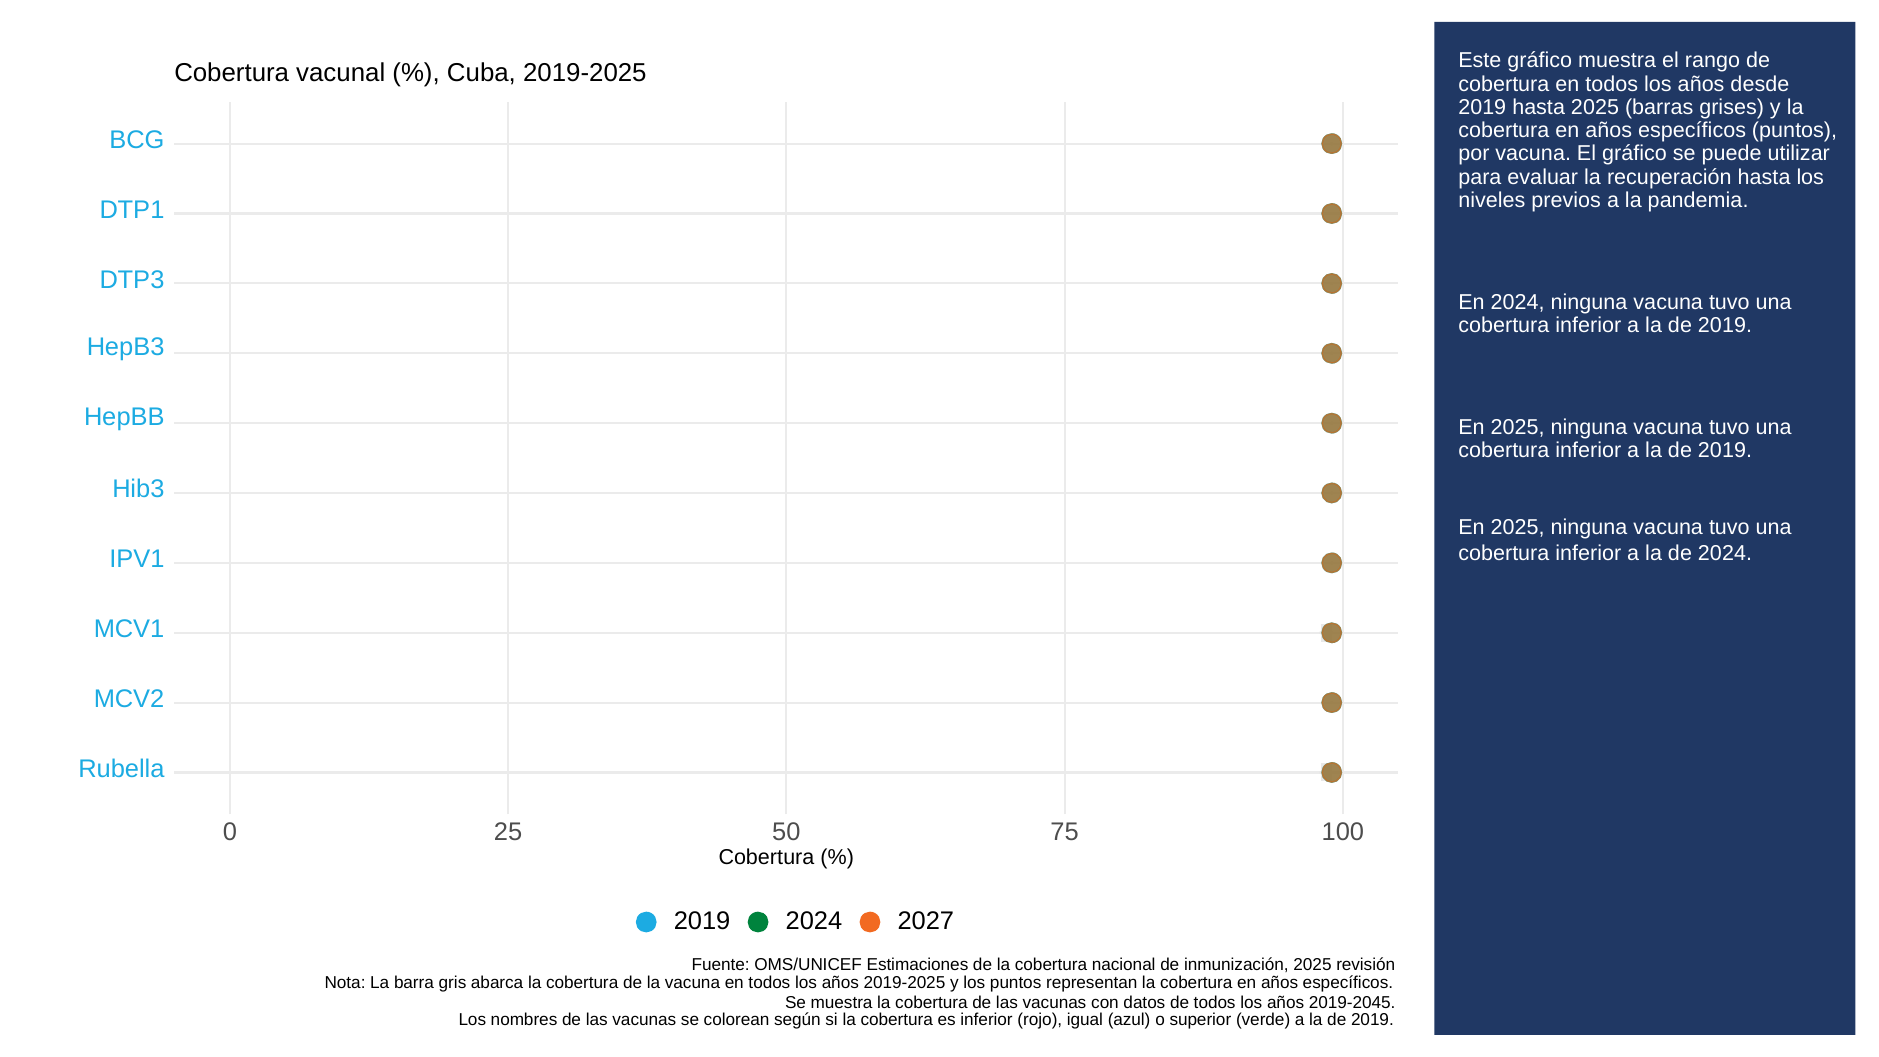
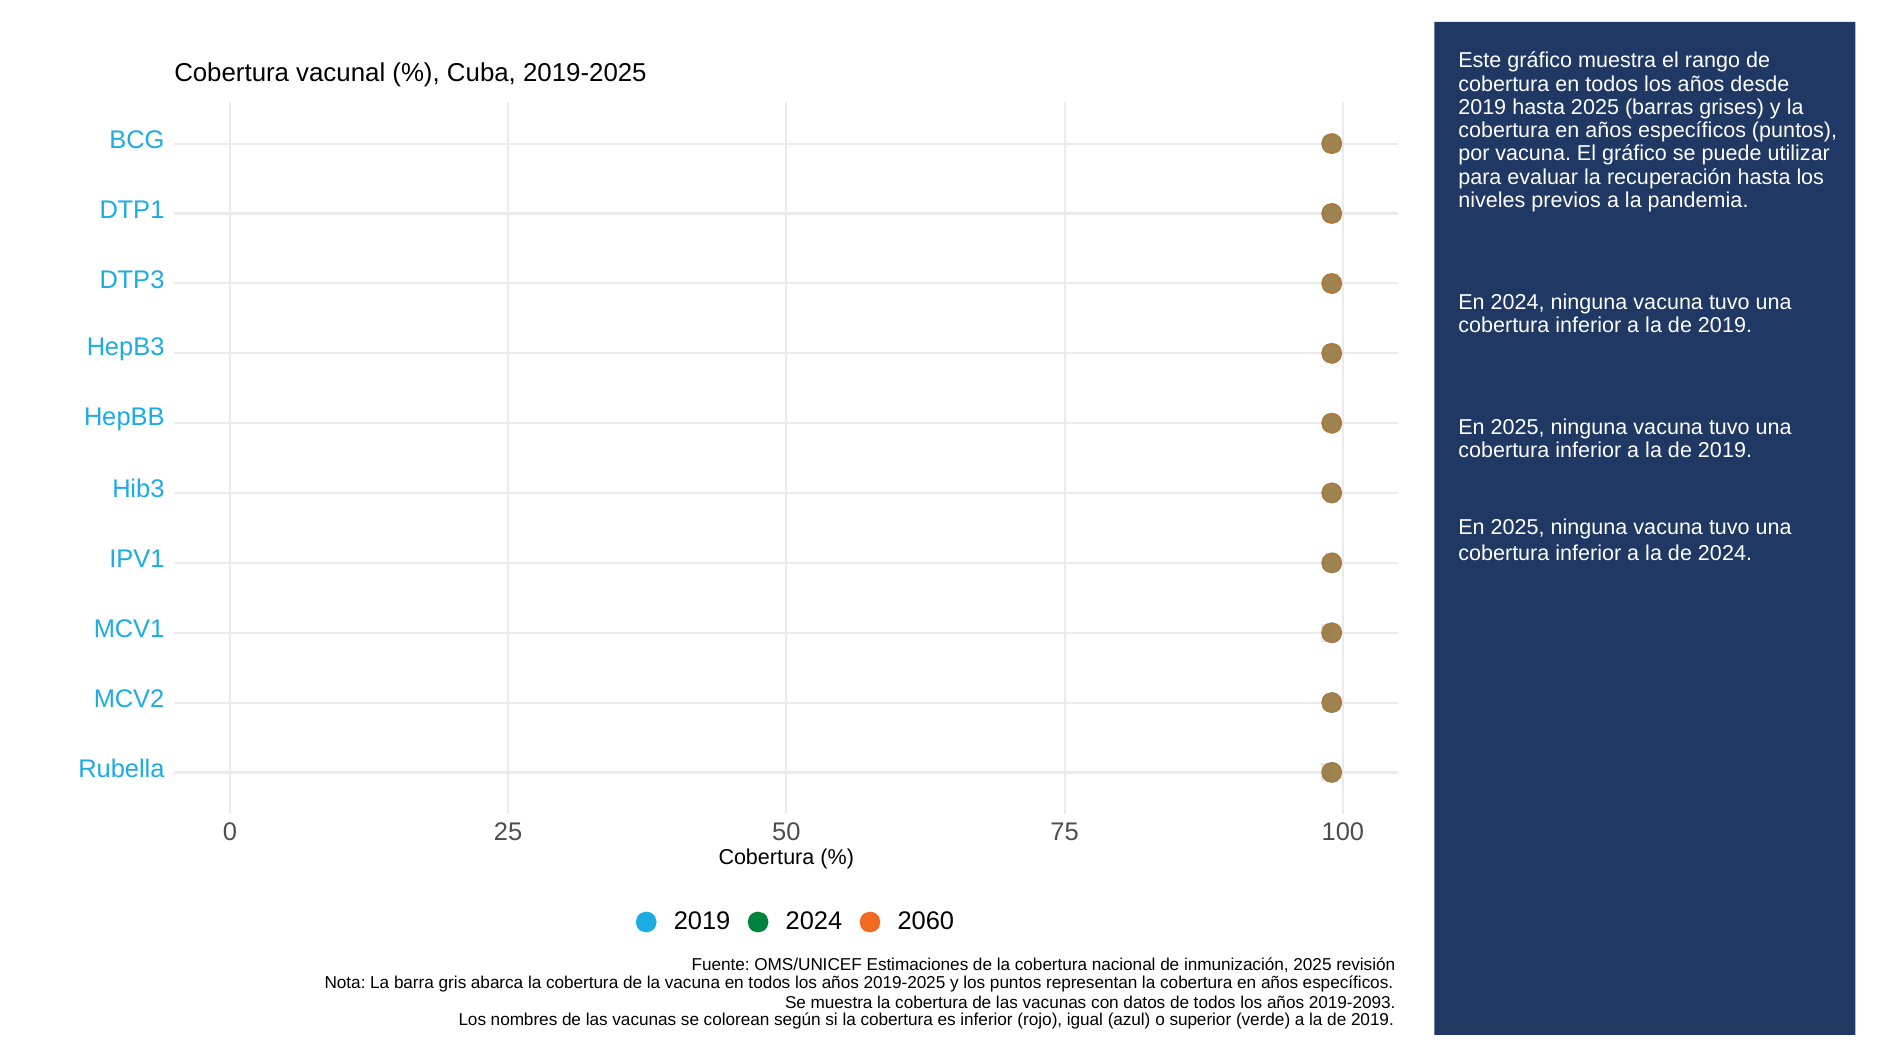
2027: 2027 -> 2060 (926, 921)
2019-2045: 2019-2045 -> 2019-2093 (1352, 1003)
